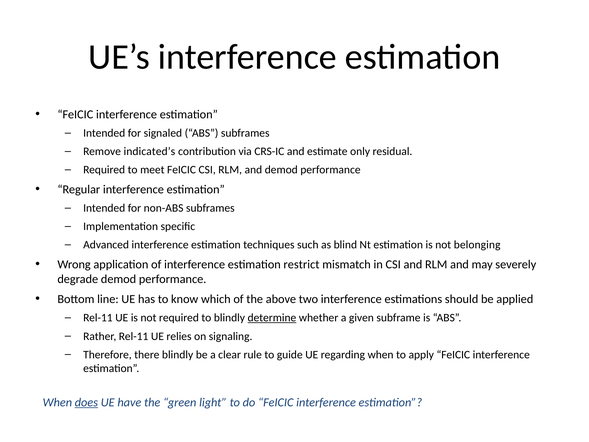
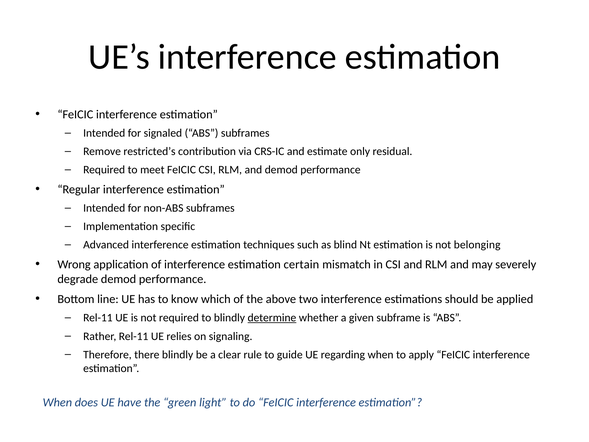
indicated’s: indicated’s -> restricted’s (149, 151)
restrict: restrict -> certain (301, 264)
does underline: present -> none (86, 402)
